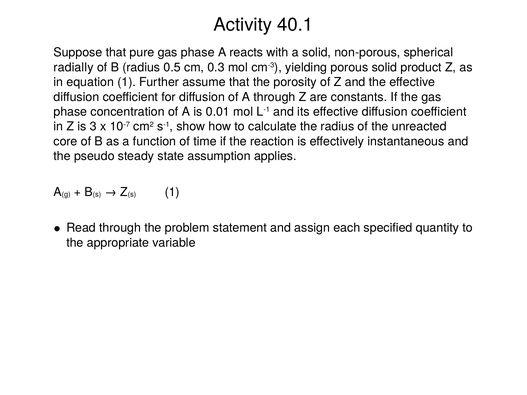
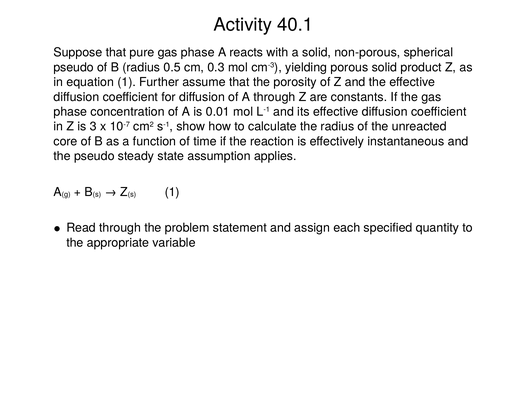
radially: radially -> pseudo (74, 67)
